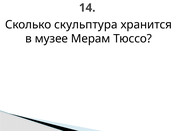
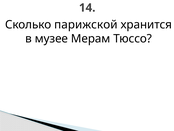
скульптура: скульптура -> парижской (86, 25)
